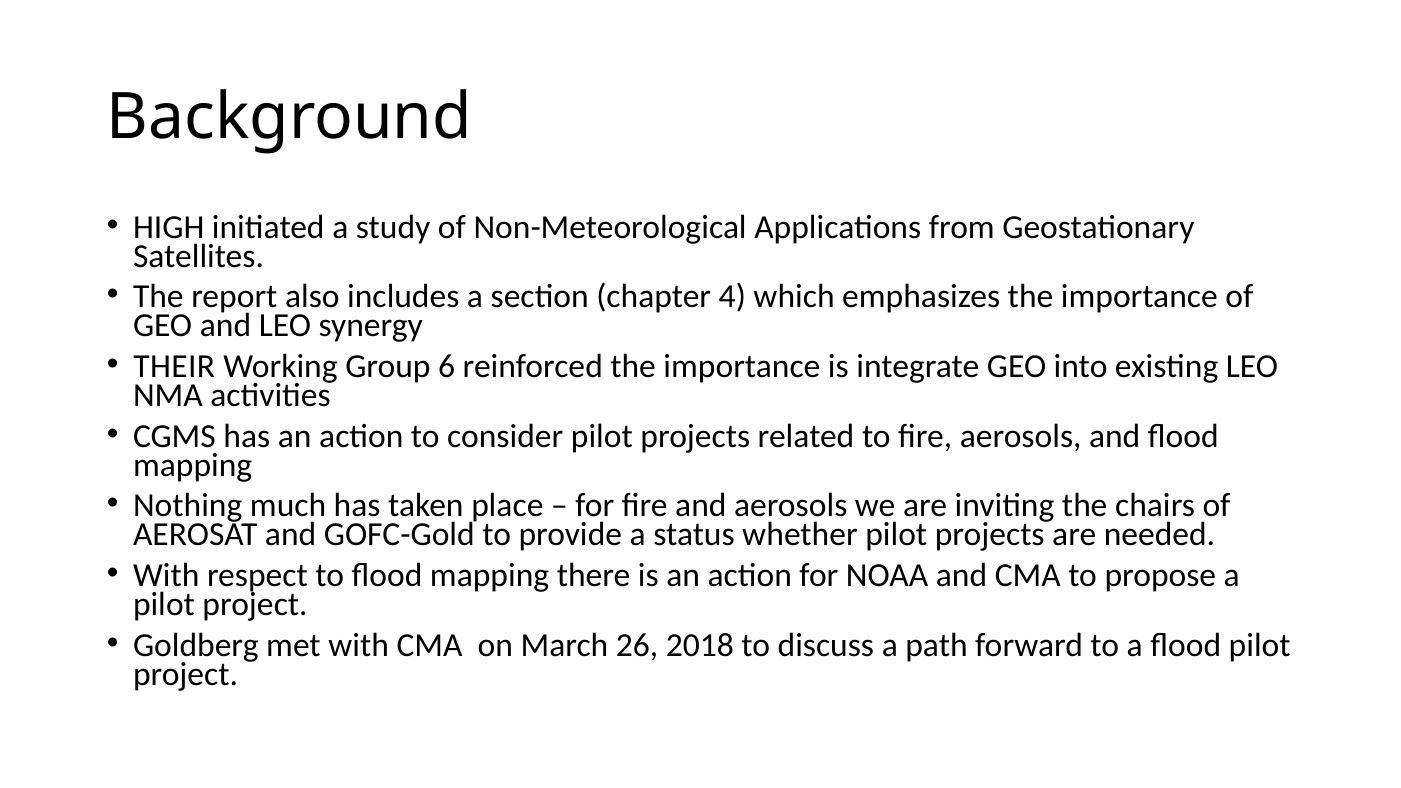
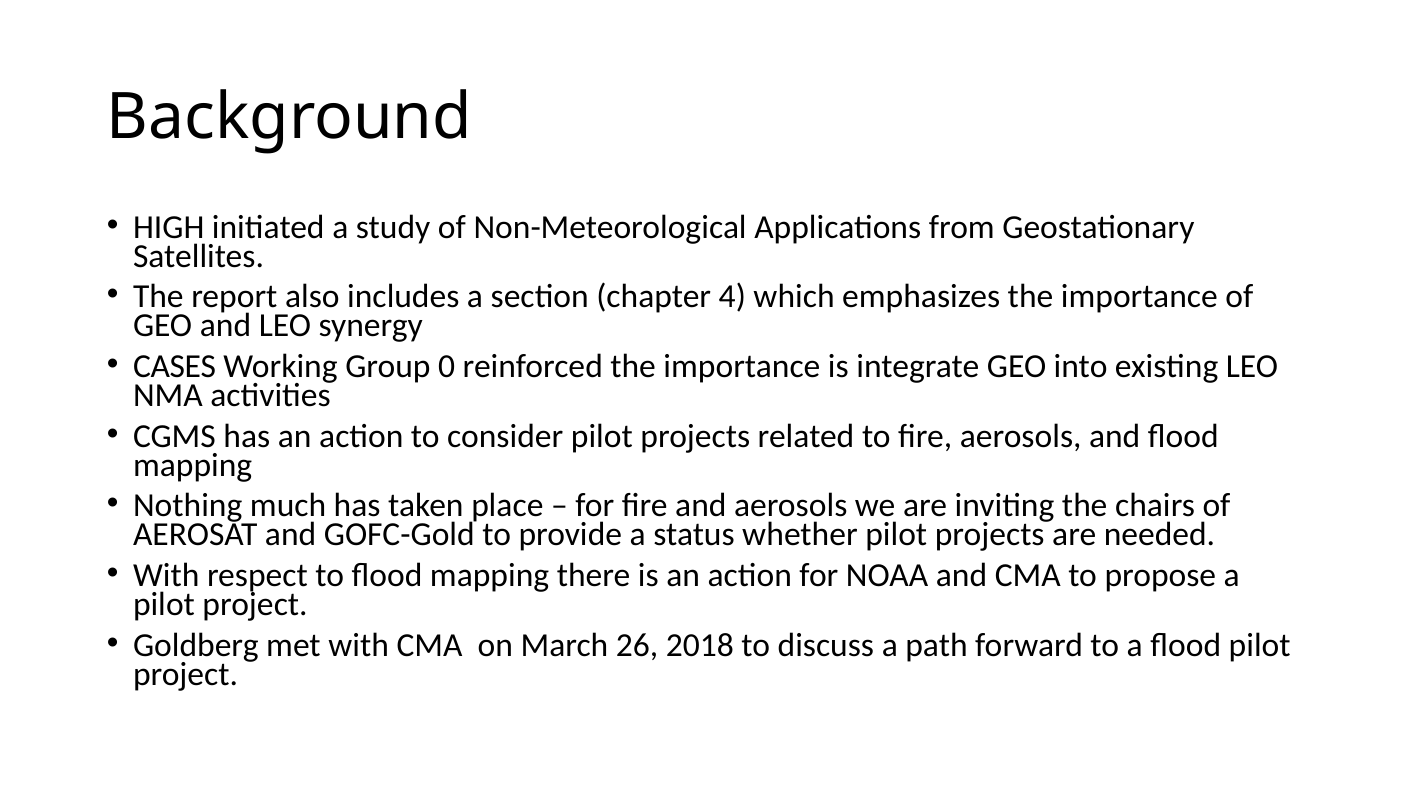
THEIR: THEIR -> CASES (175, 366)
6: 6 -> 0 (447, 366)
